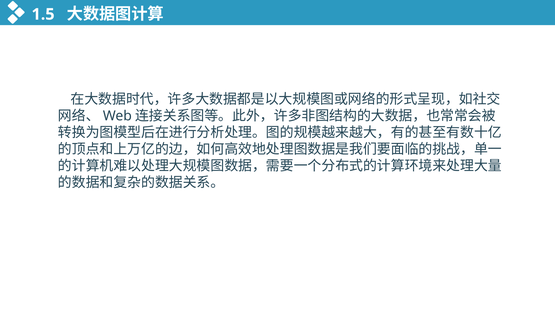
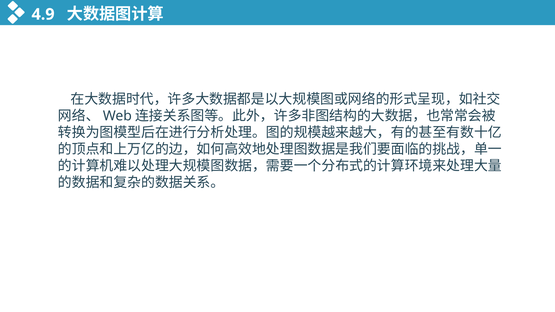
1.5: 1.5 -> 4.9 (43, 14)
